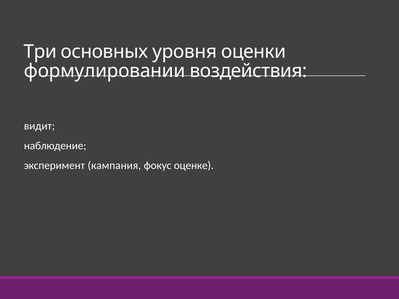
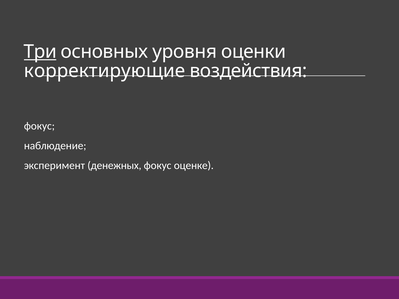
Три underline: none -> present (40, 52)
формулировании: формулировании -> корректирующие (105, 71)
видит: видит -> фокус (39, 126)
кампания: кампания -> денежных (114, 166)
